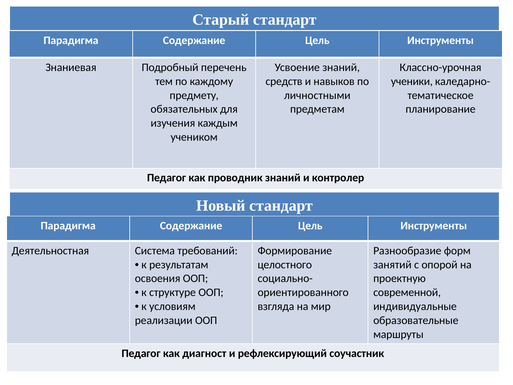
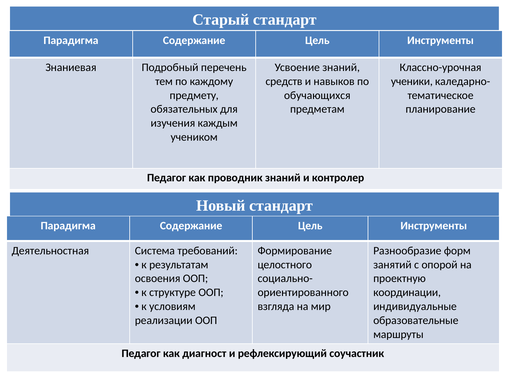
личностными: личностными -> обучающихся (317, 95)
современной: современной -> координации (407, 292)
